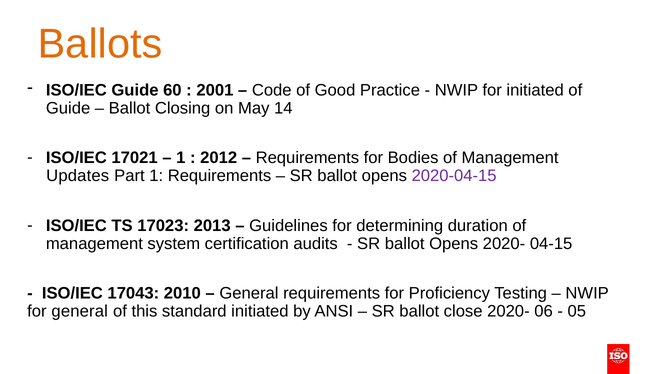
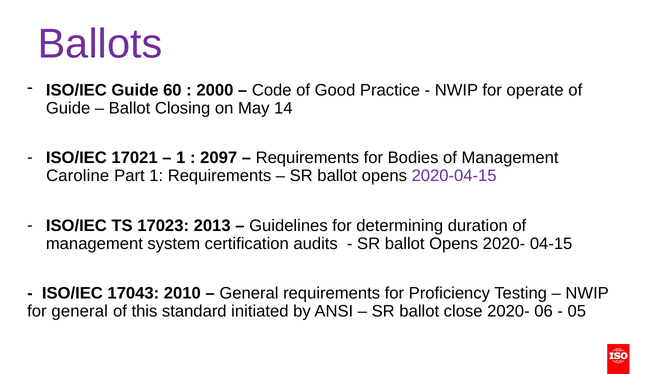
Ballots colour: orange -> purple (100, 44)
2001: 2001 -> 2000 (215, 90)
for initiated: initiated -> operate (535, 90)
2012: 2012 -> 2097 (219, 158)
Updates: Updates -> Caroline (78, 176)
